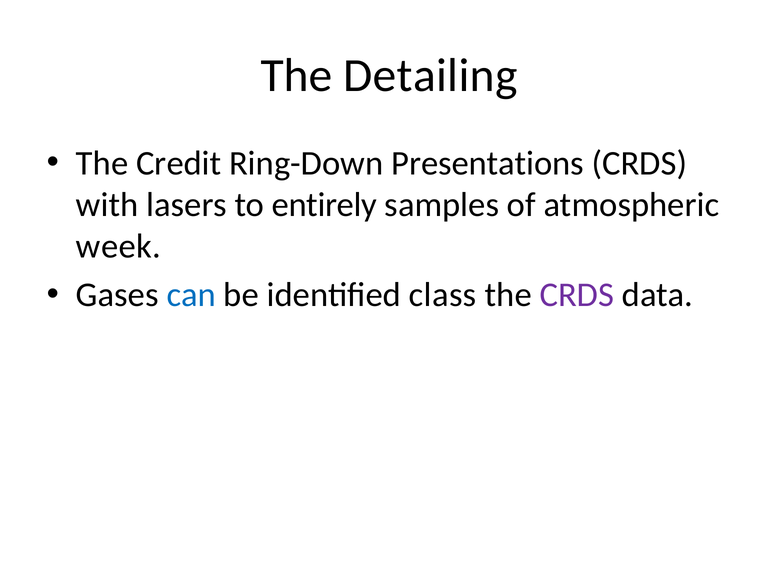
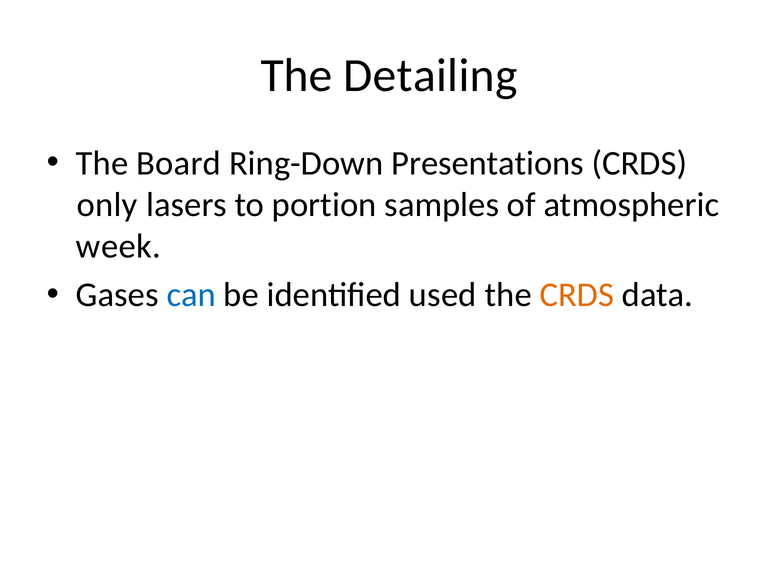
Credit: Credit -> Board (179, 163)
with: with -> only (107, 205)
entirely: entirely -> portion (324, 205)
class: class -> used (443, 295)
CRDS colour: purple -> orange (577, 295)
